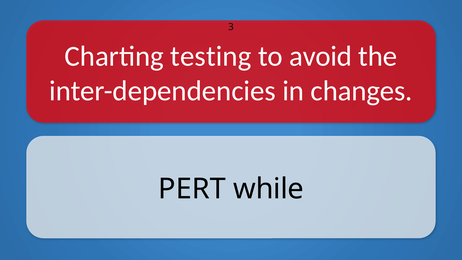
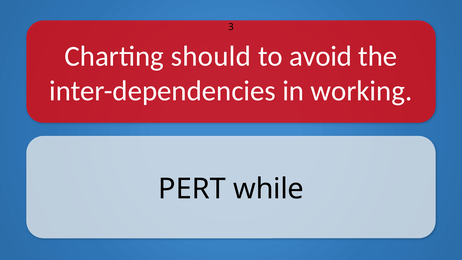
testing: testing -> should (211, 56)
changes: changes -> working (361, 91)
